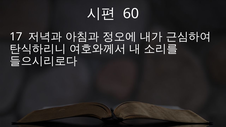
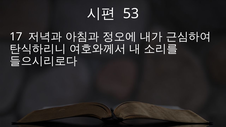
60: 60 -> 53 (131, 14)
